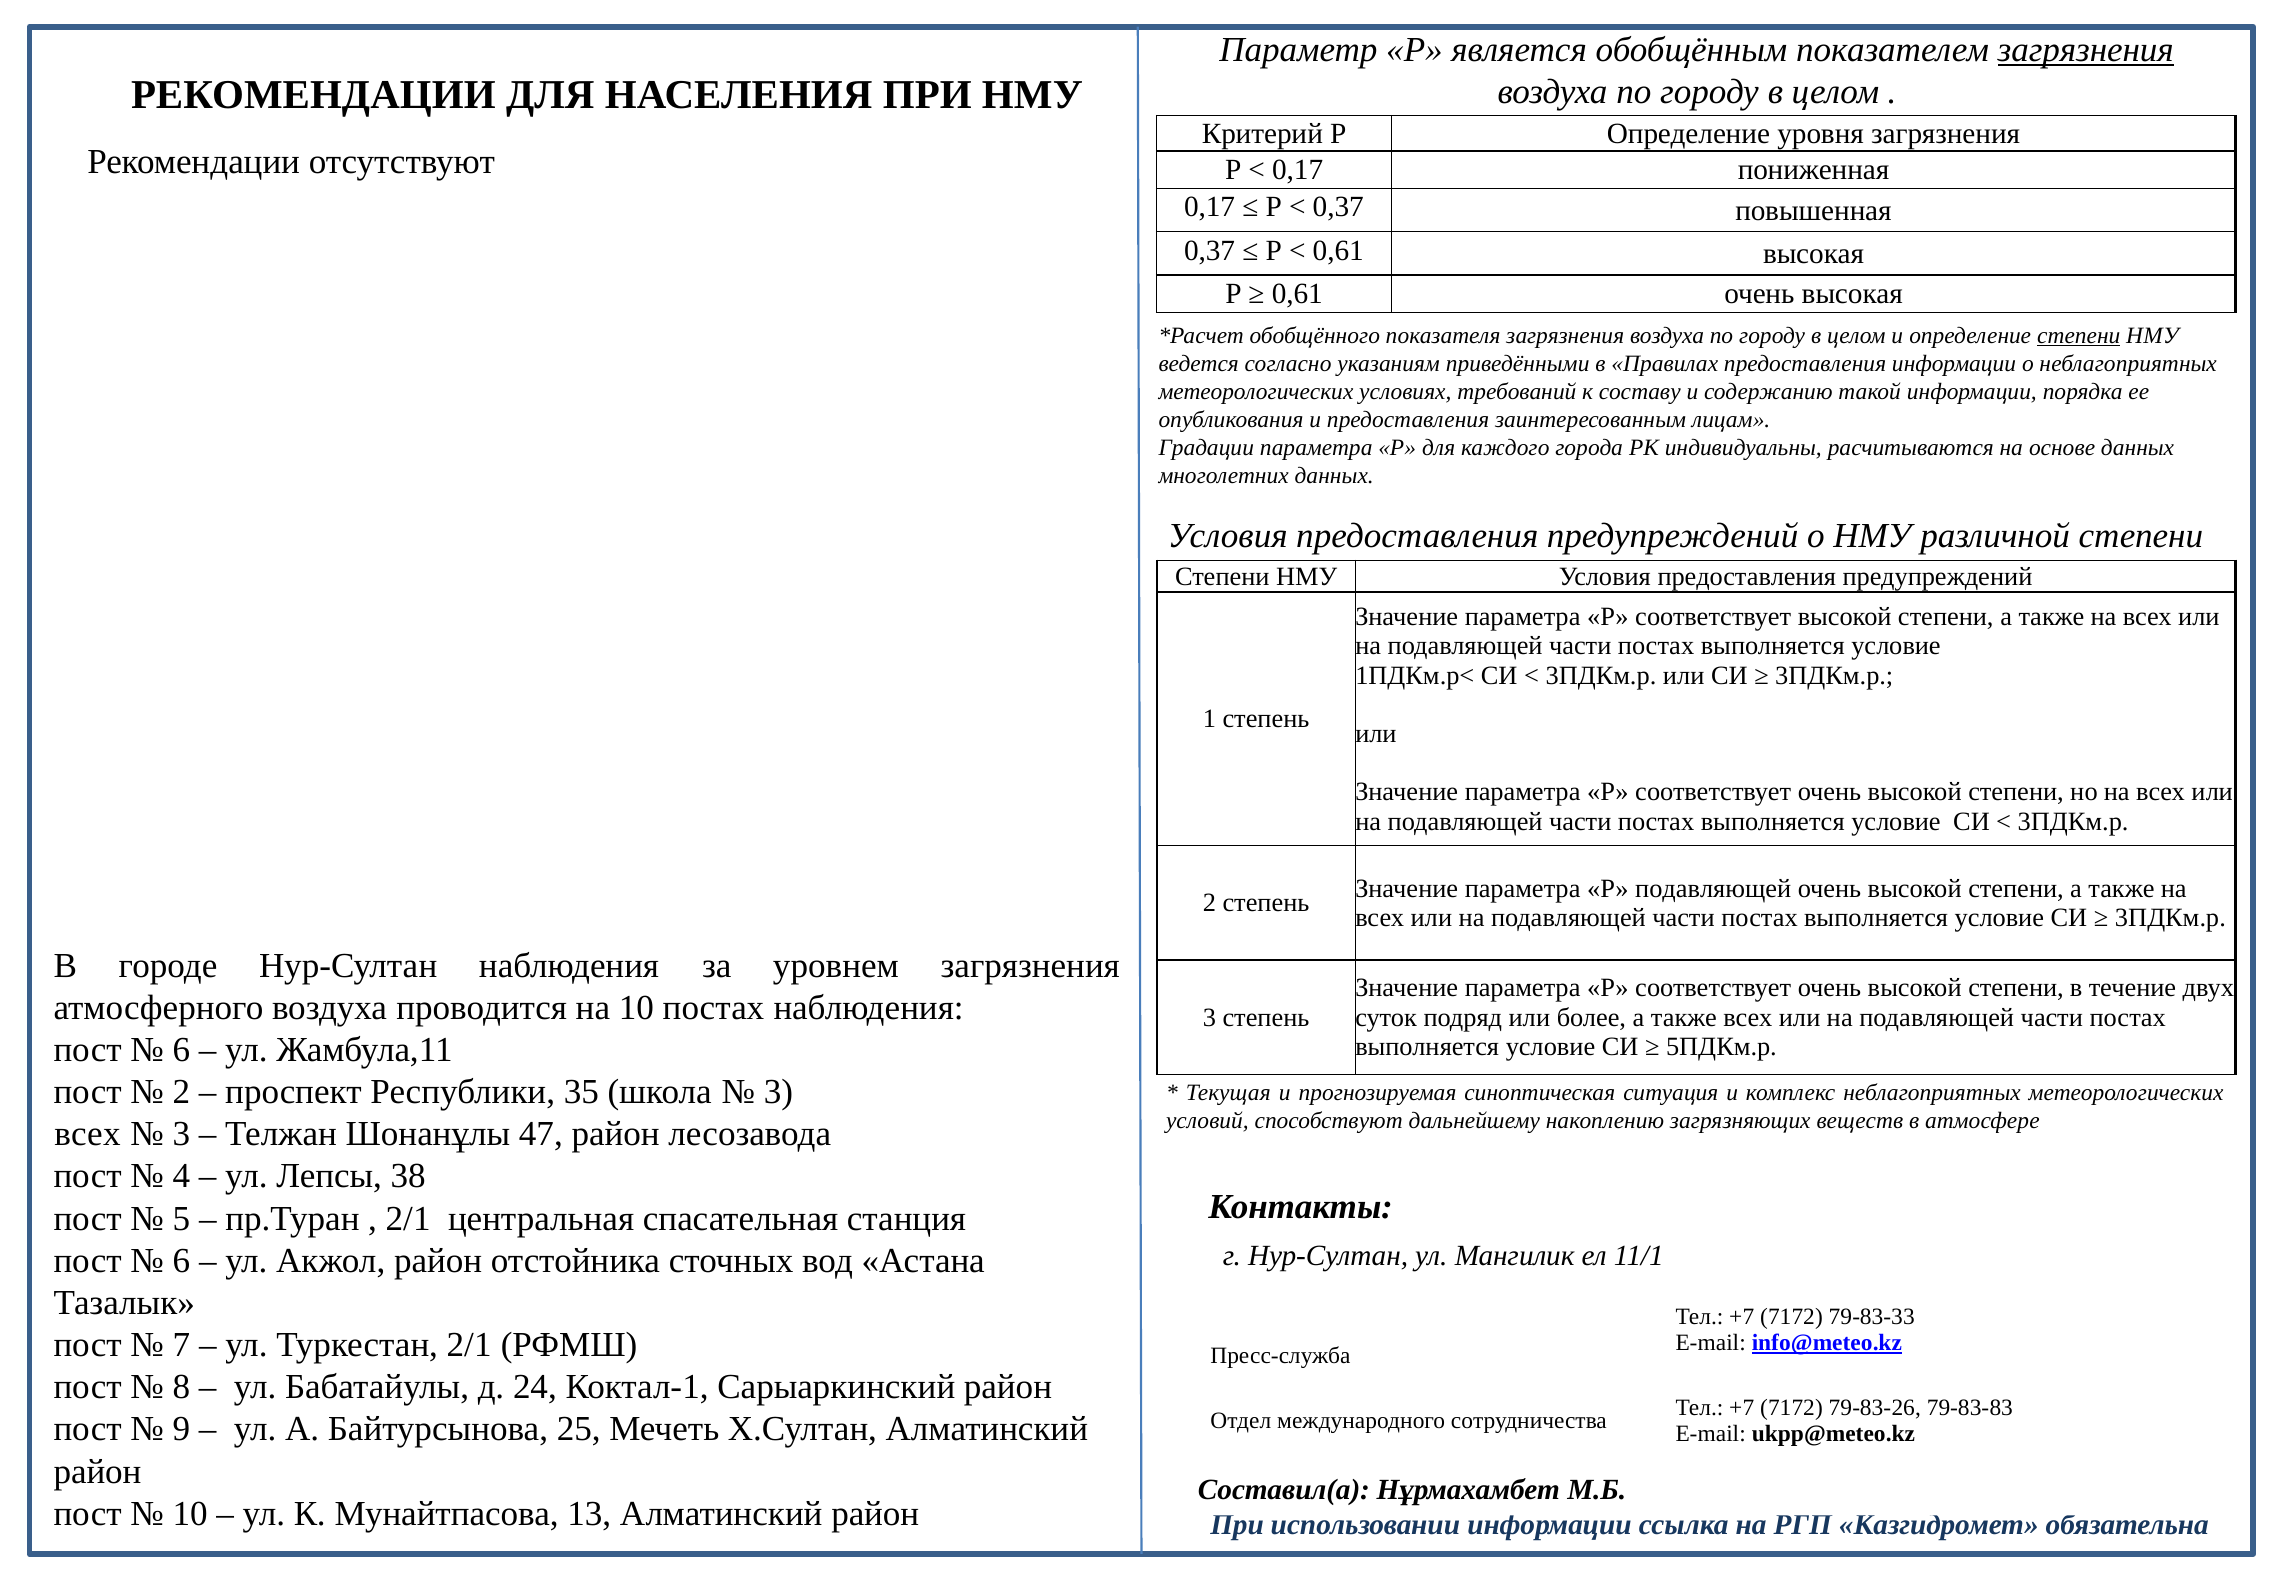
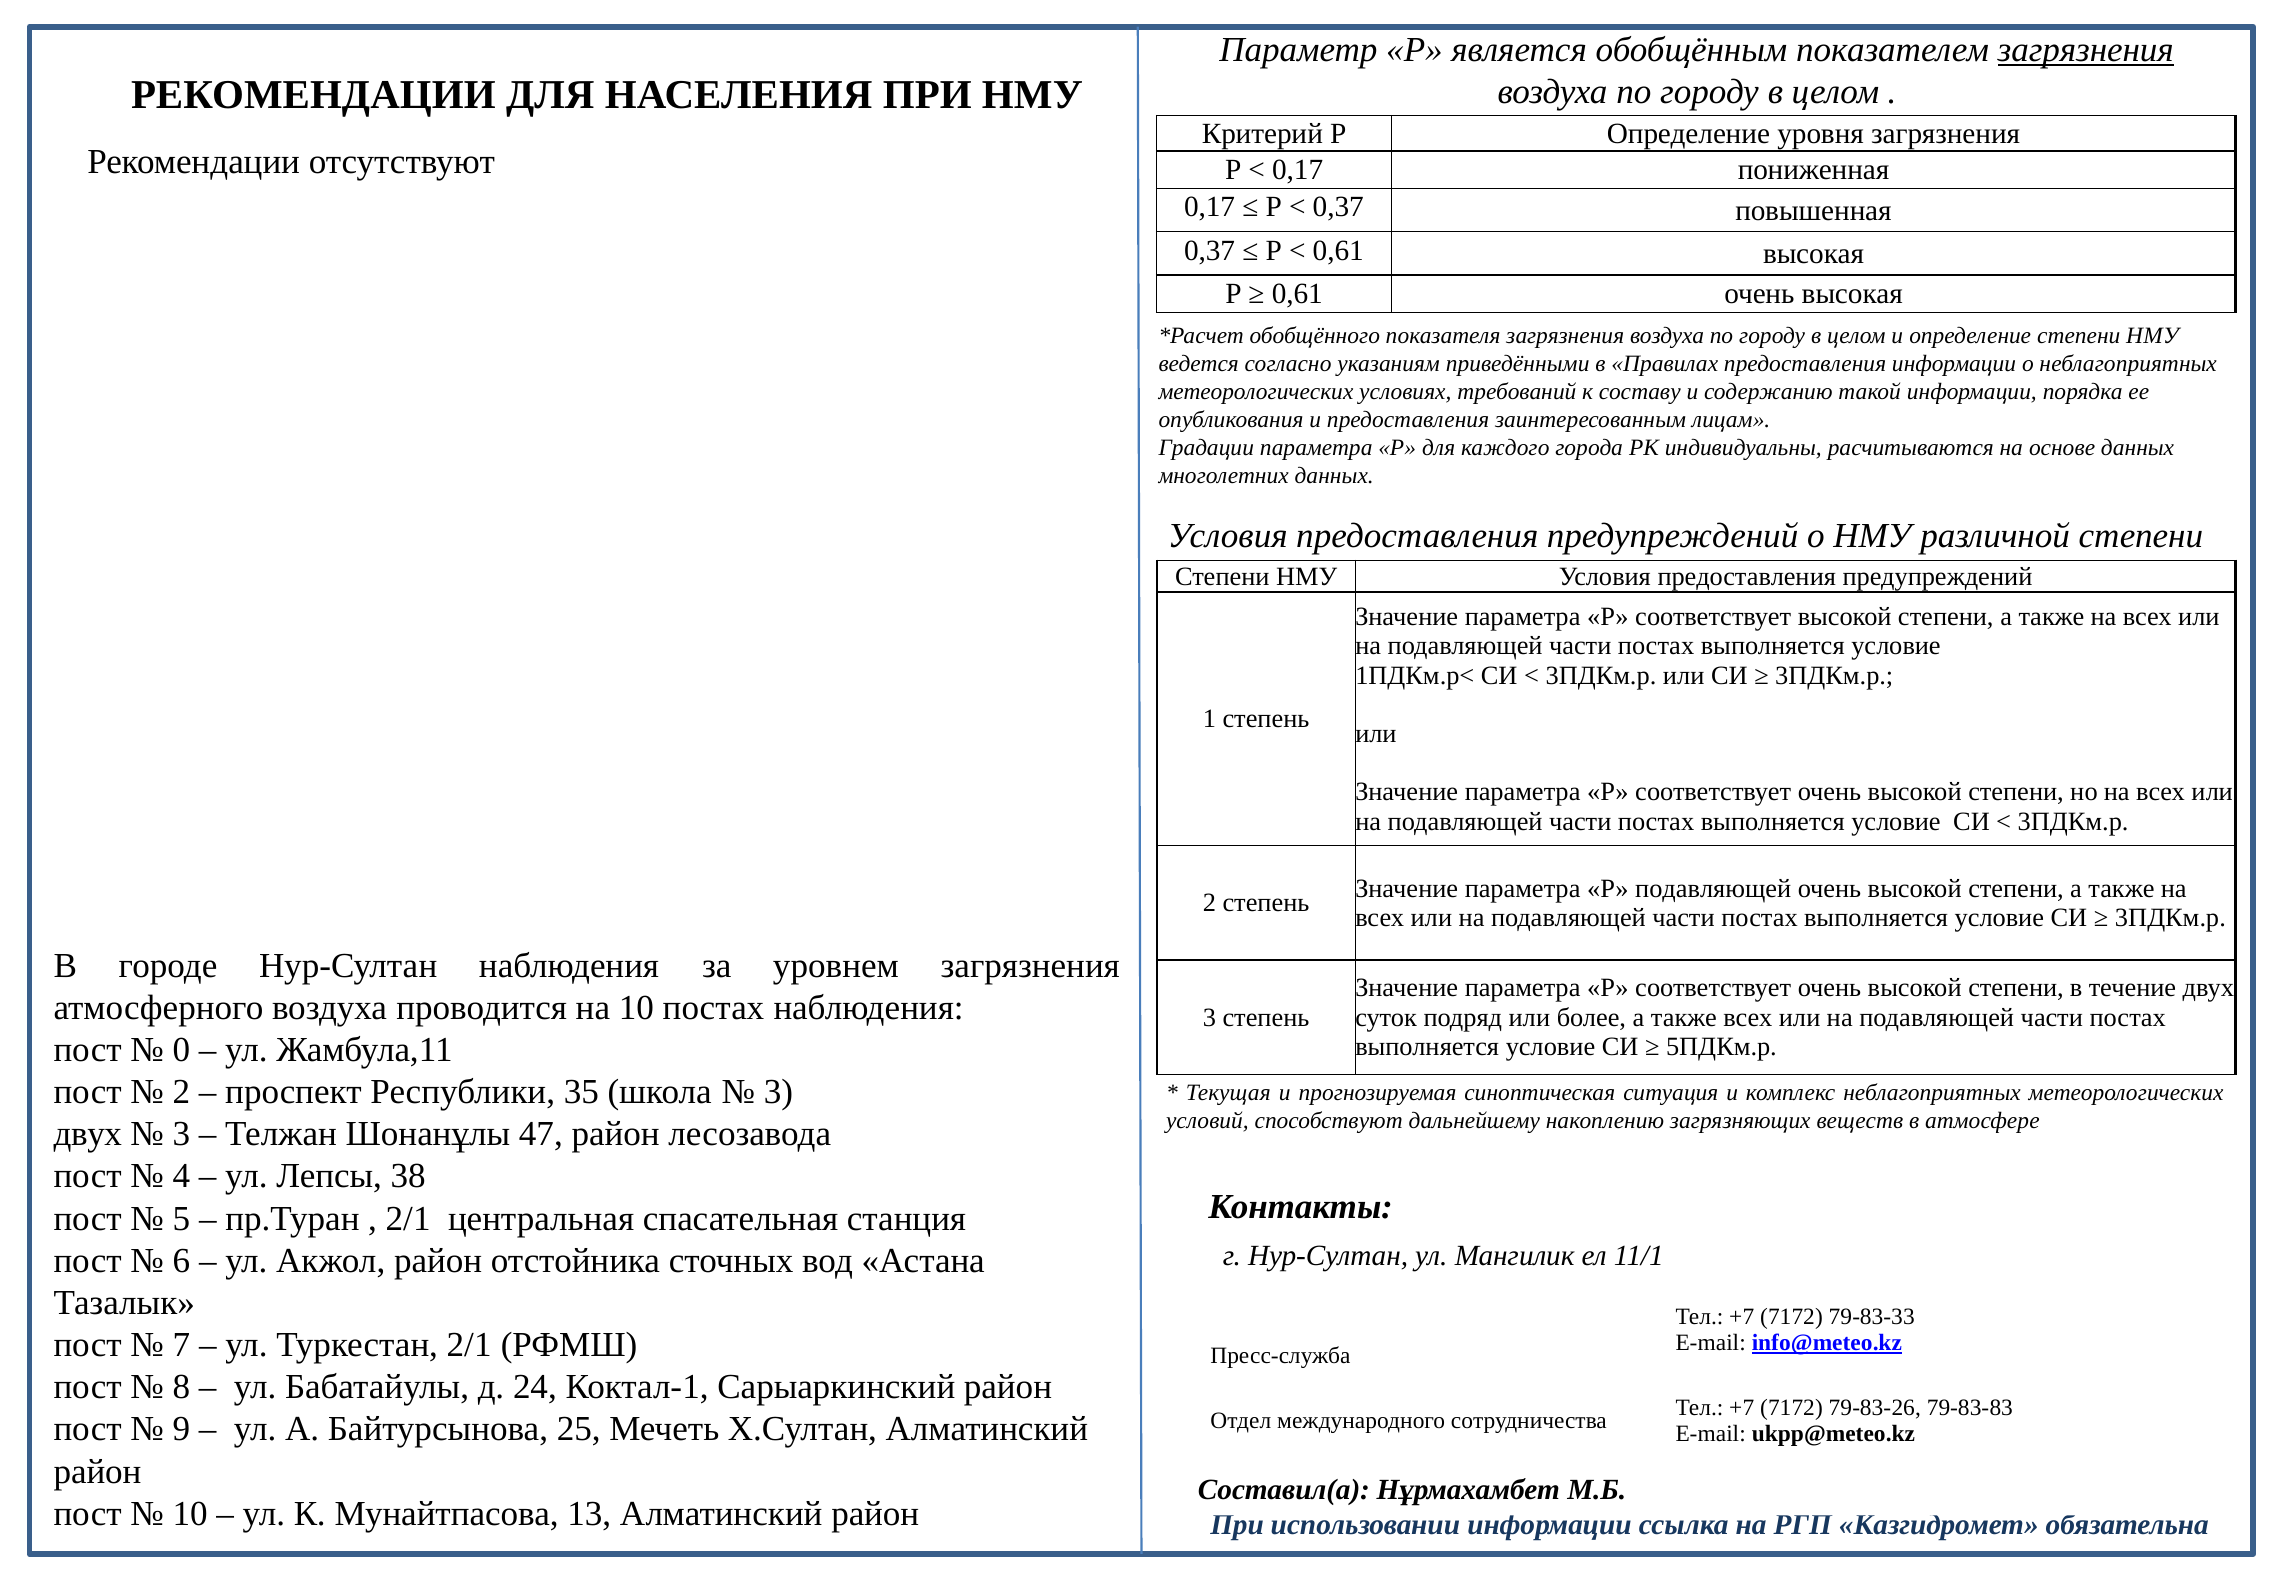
степени underline: present -> none (2079, 336)
6: 6 -> 0 (181, 1050)
всех: всех -> двух (88, 1134)
